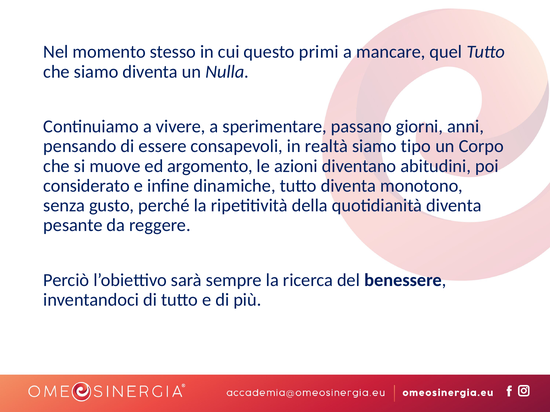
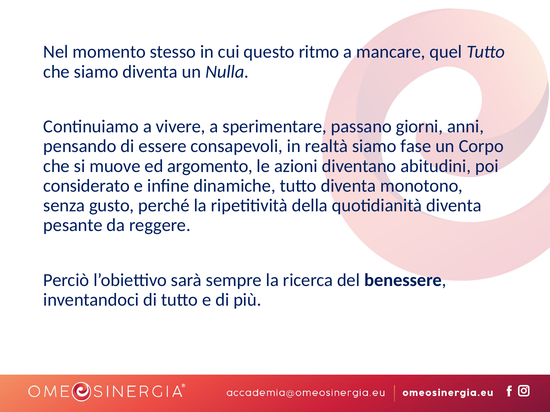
primi: primi -> ritmo (319, 52)
tipo: tipo -> fase (416, 146)
